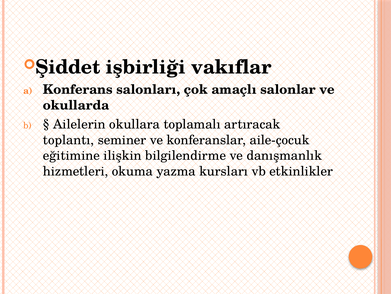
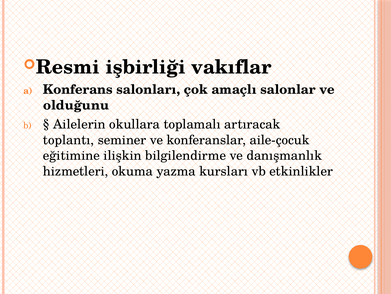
Şiddet: Şiddet -> Resmi (68, 67)
okullarda: okullarda -> olduğunu (76, 105)
